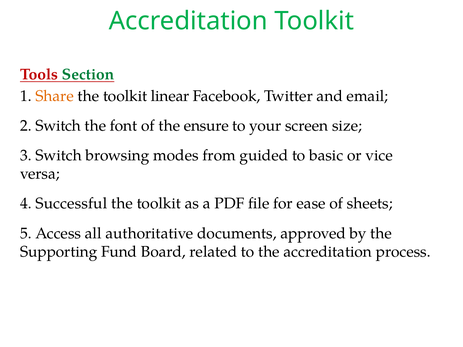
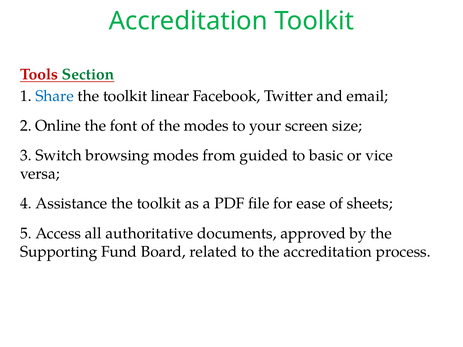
Share colour: orange -> blue (55, 96)
2 Switch: Switch -> Online (58, 126)
the ensure: ensure -> modes (206, 126)
Successful: Successful -> Assistance (71, 204)
